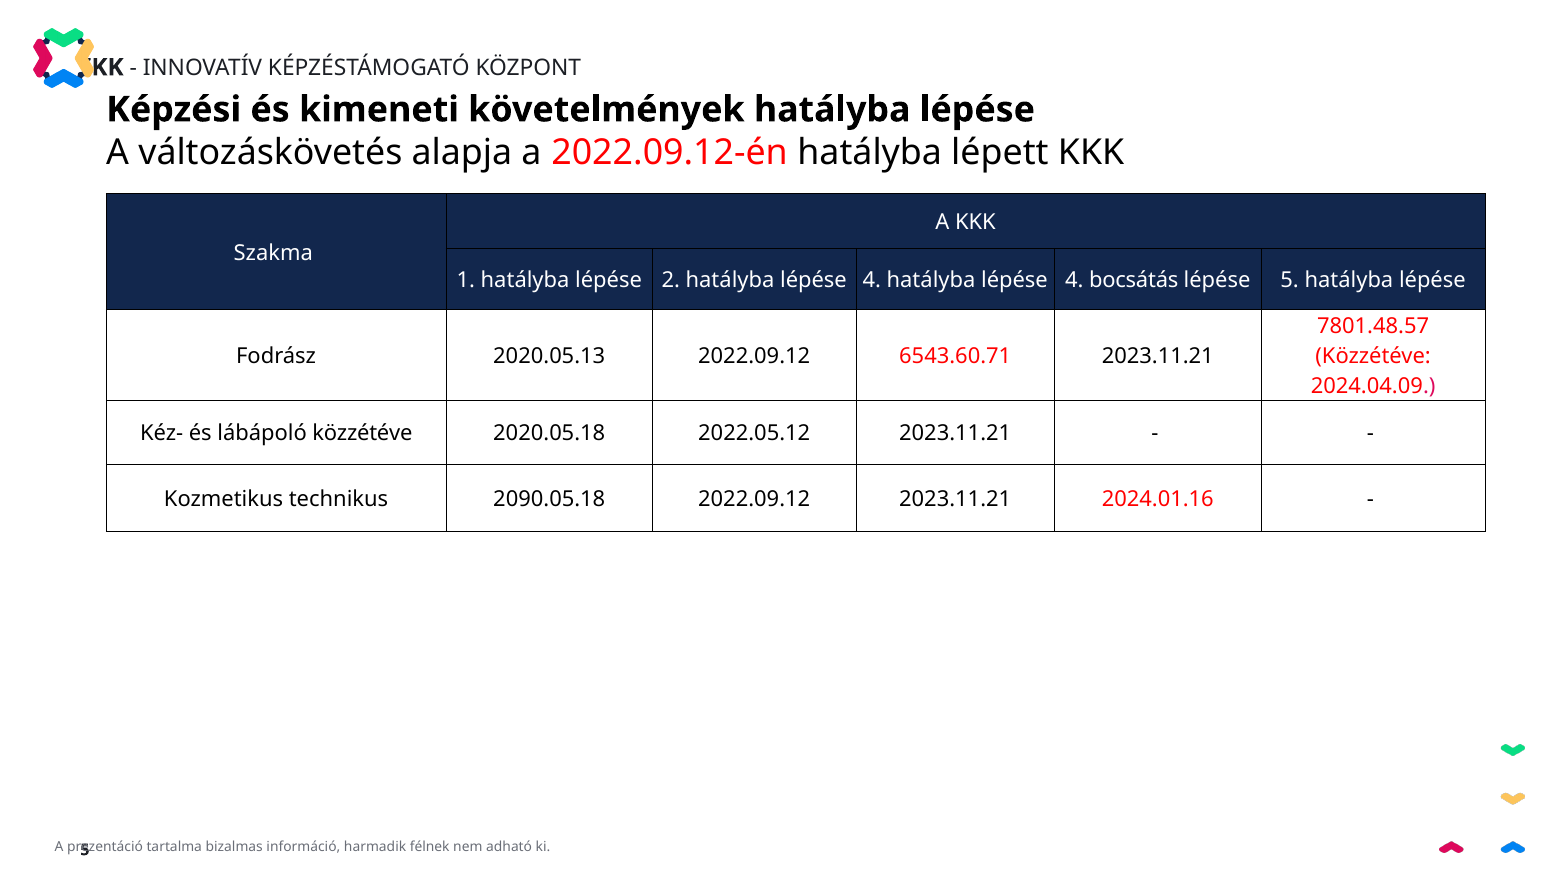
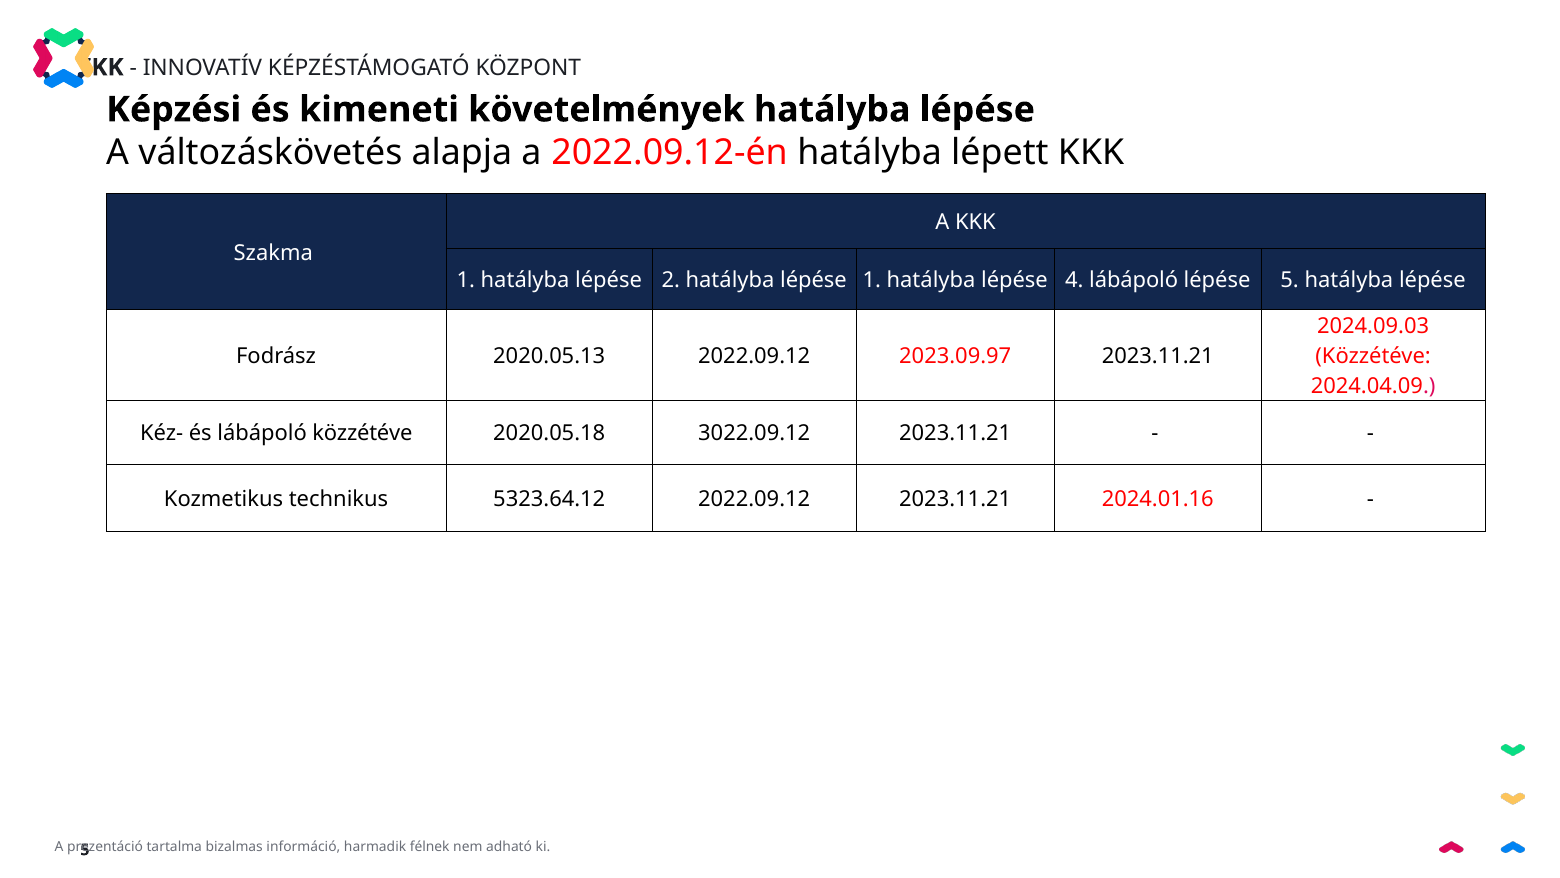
2 hatályba lépése 4: 4 -> 1 (872, 280)
4 bocsátás: bocsátás -> lábápoló (1134, 280)
7801.48.57: 7801.48.57 -> 2024.09.03 (1373, 326)
6543.60.71: 6543.60.71 -> 2023.09.97 (955, 356)
2022.05.12: 2022.05.12 -> 3022.09.12 (754, 433)
2090.05.18: 2090.05.18 -> 5323.64.12 (549, 499)
